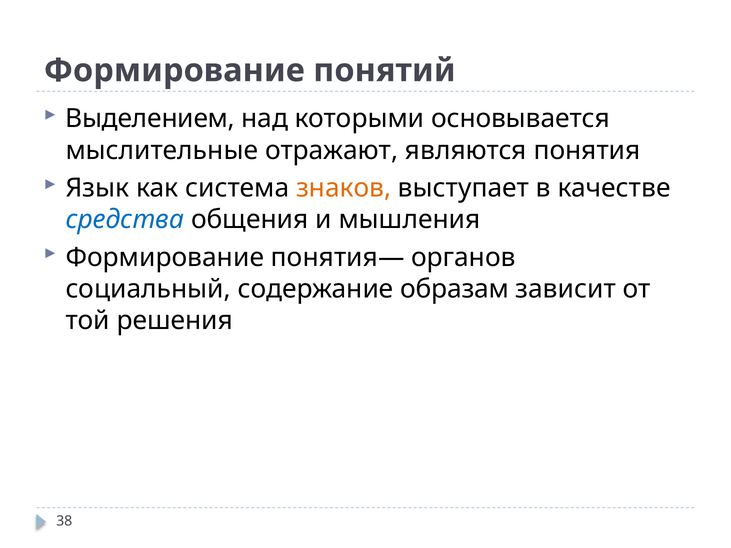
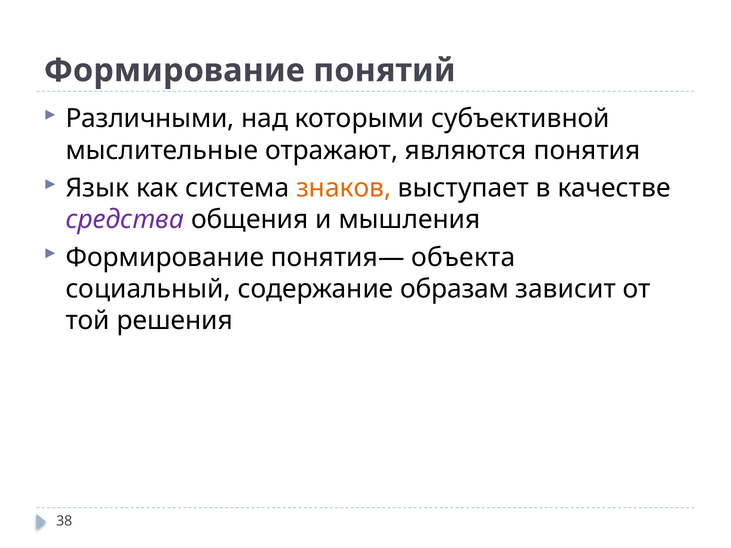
Выделением: Выделением -> Различными (150, 119)
основывается: основывается -> субъективной (520, 119)
средства colour: blue -> purple (125, 220)
органов: органов -> объекта (463, 258)
